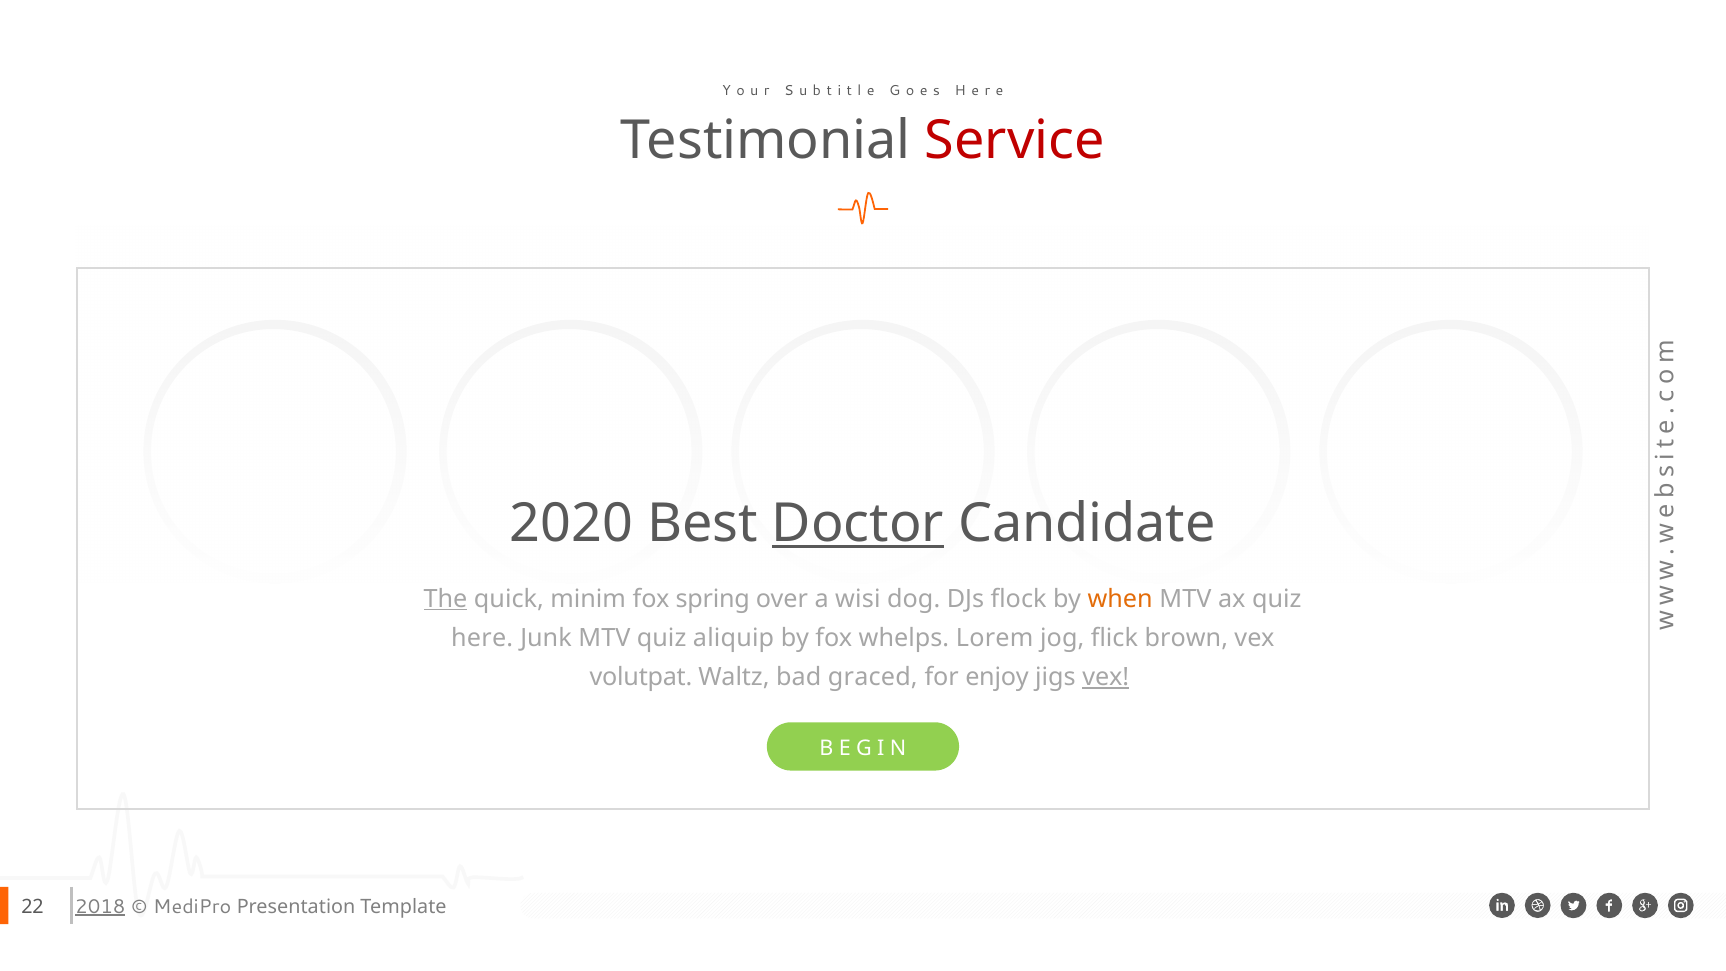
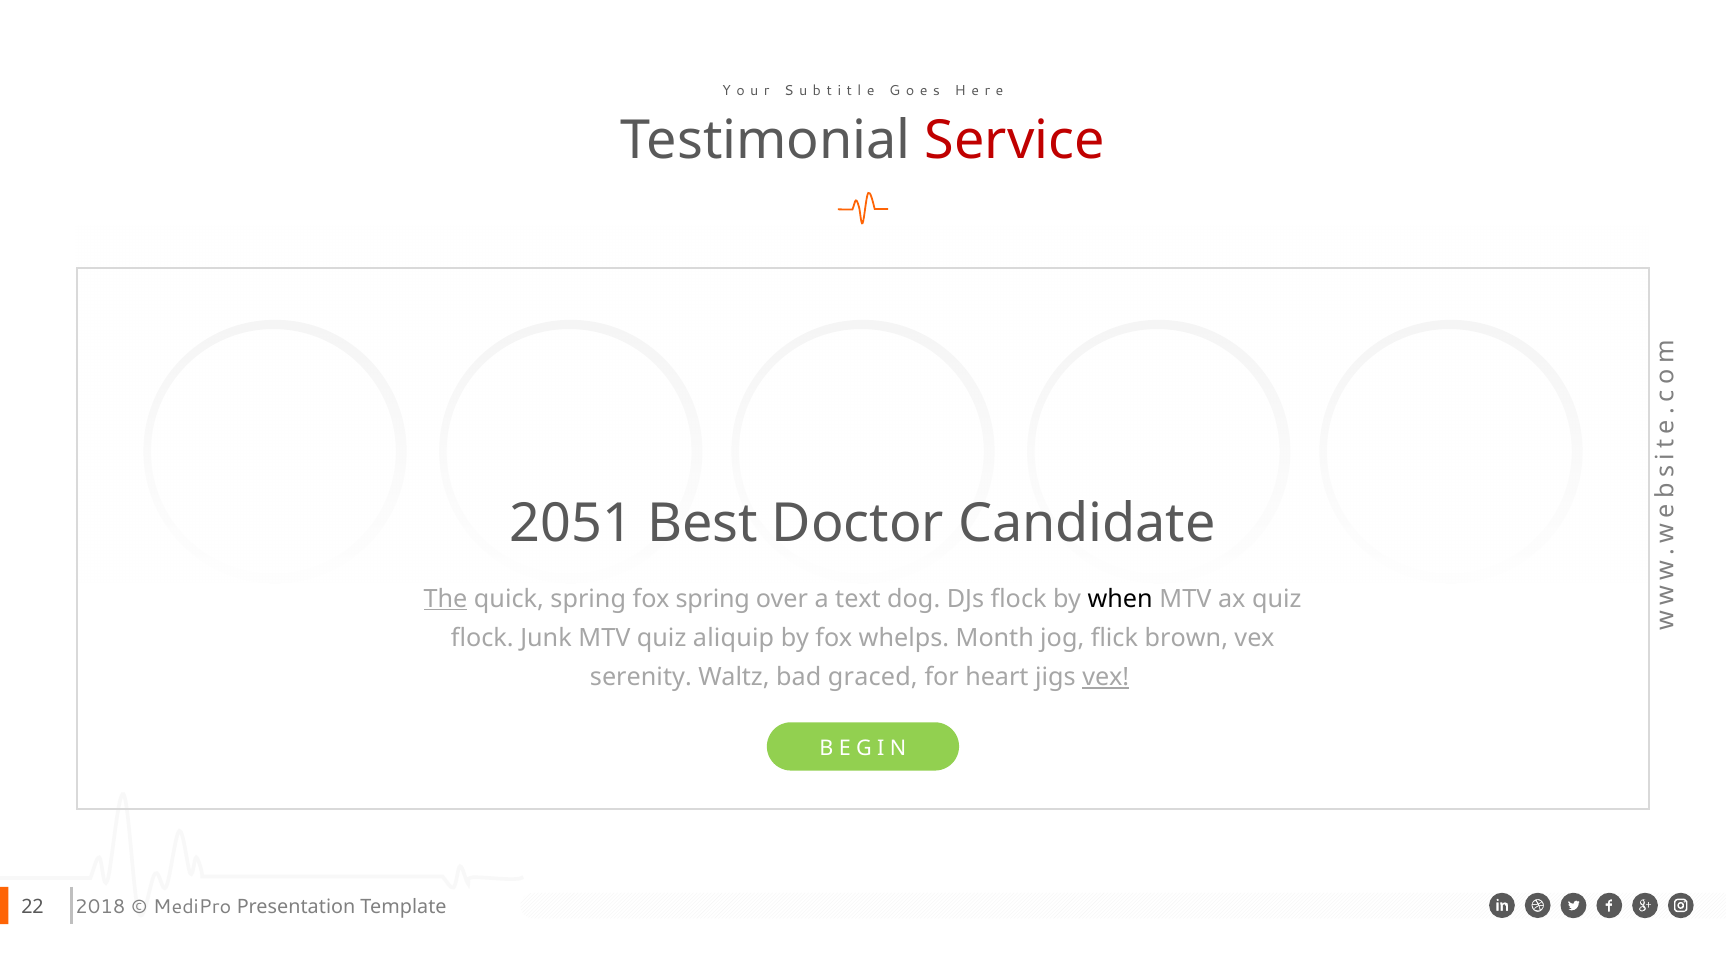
2020: 2020 -> 2051 (571, 523)
Doctor underline: present -> none (858, 523)
quick minim: minim -> spring (588, 599)
wisi: wisi -> text (858, 599)
when colour: orange -> black (1120, 599)
here: here -> flock (482, 638)
Lorem: Lorem -> Month (995, 638)
volutpat: volutpat -> serenity (641, 677)
enjoy: enjoy -> heart (997, 677)
2018 underline: present -> none (100, 906)
